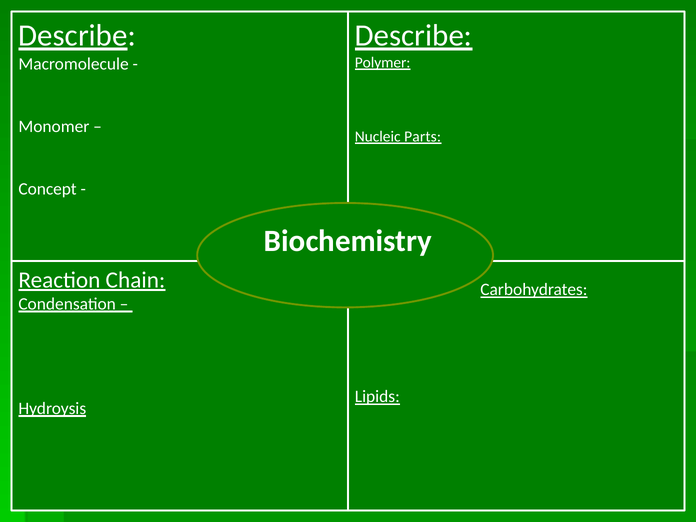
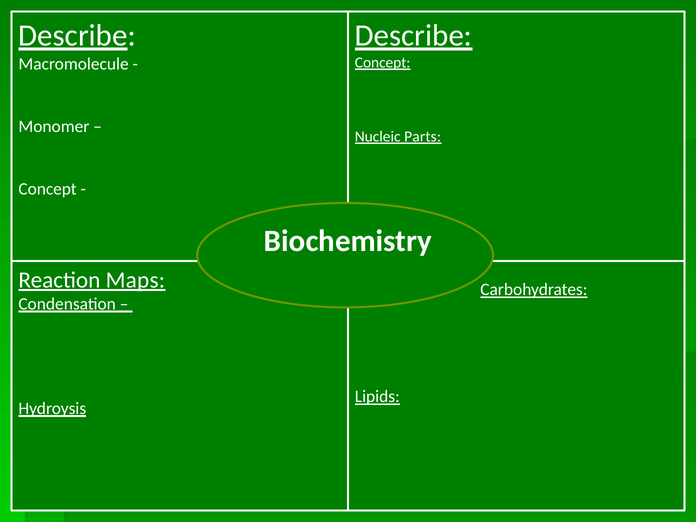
Polymer: Polymer -> Concept (383, 62)
Chain: Chain -> Maps (135, 280)
